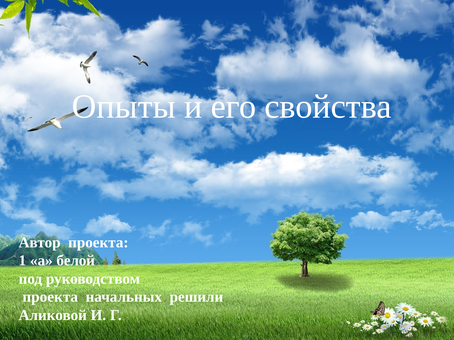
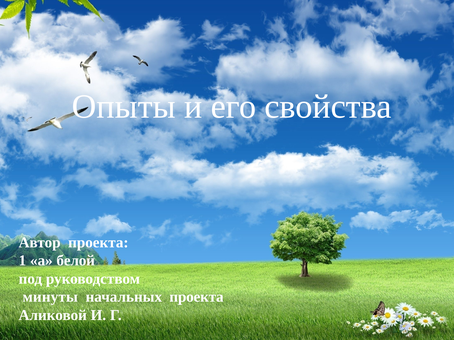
проекта: проекта -> минуты (50, 297)
начальных решили: решили -> проекта (196, 297)
